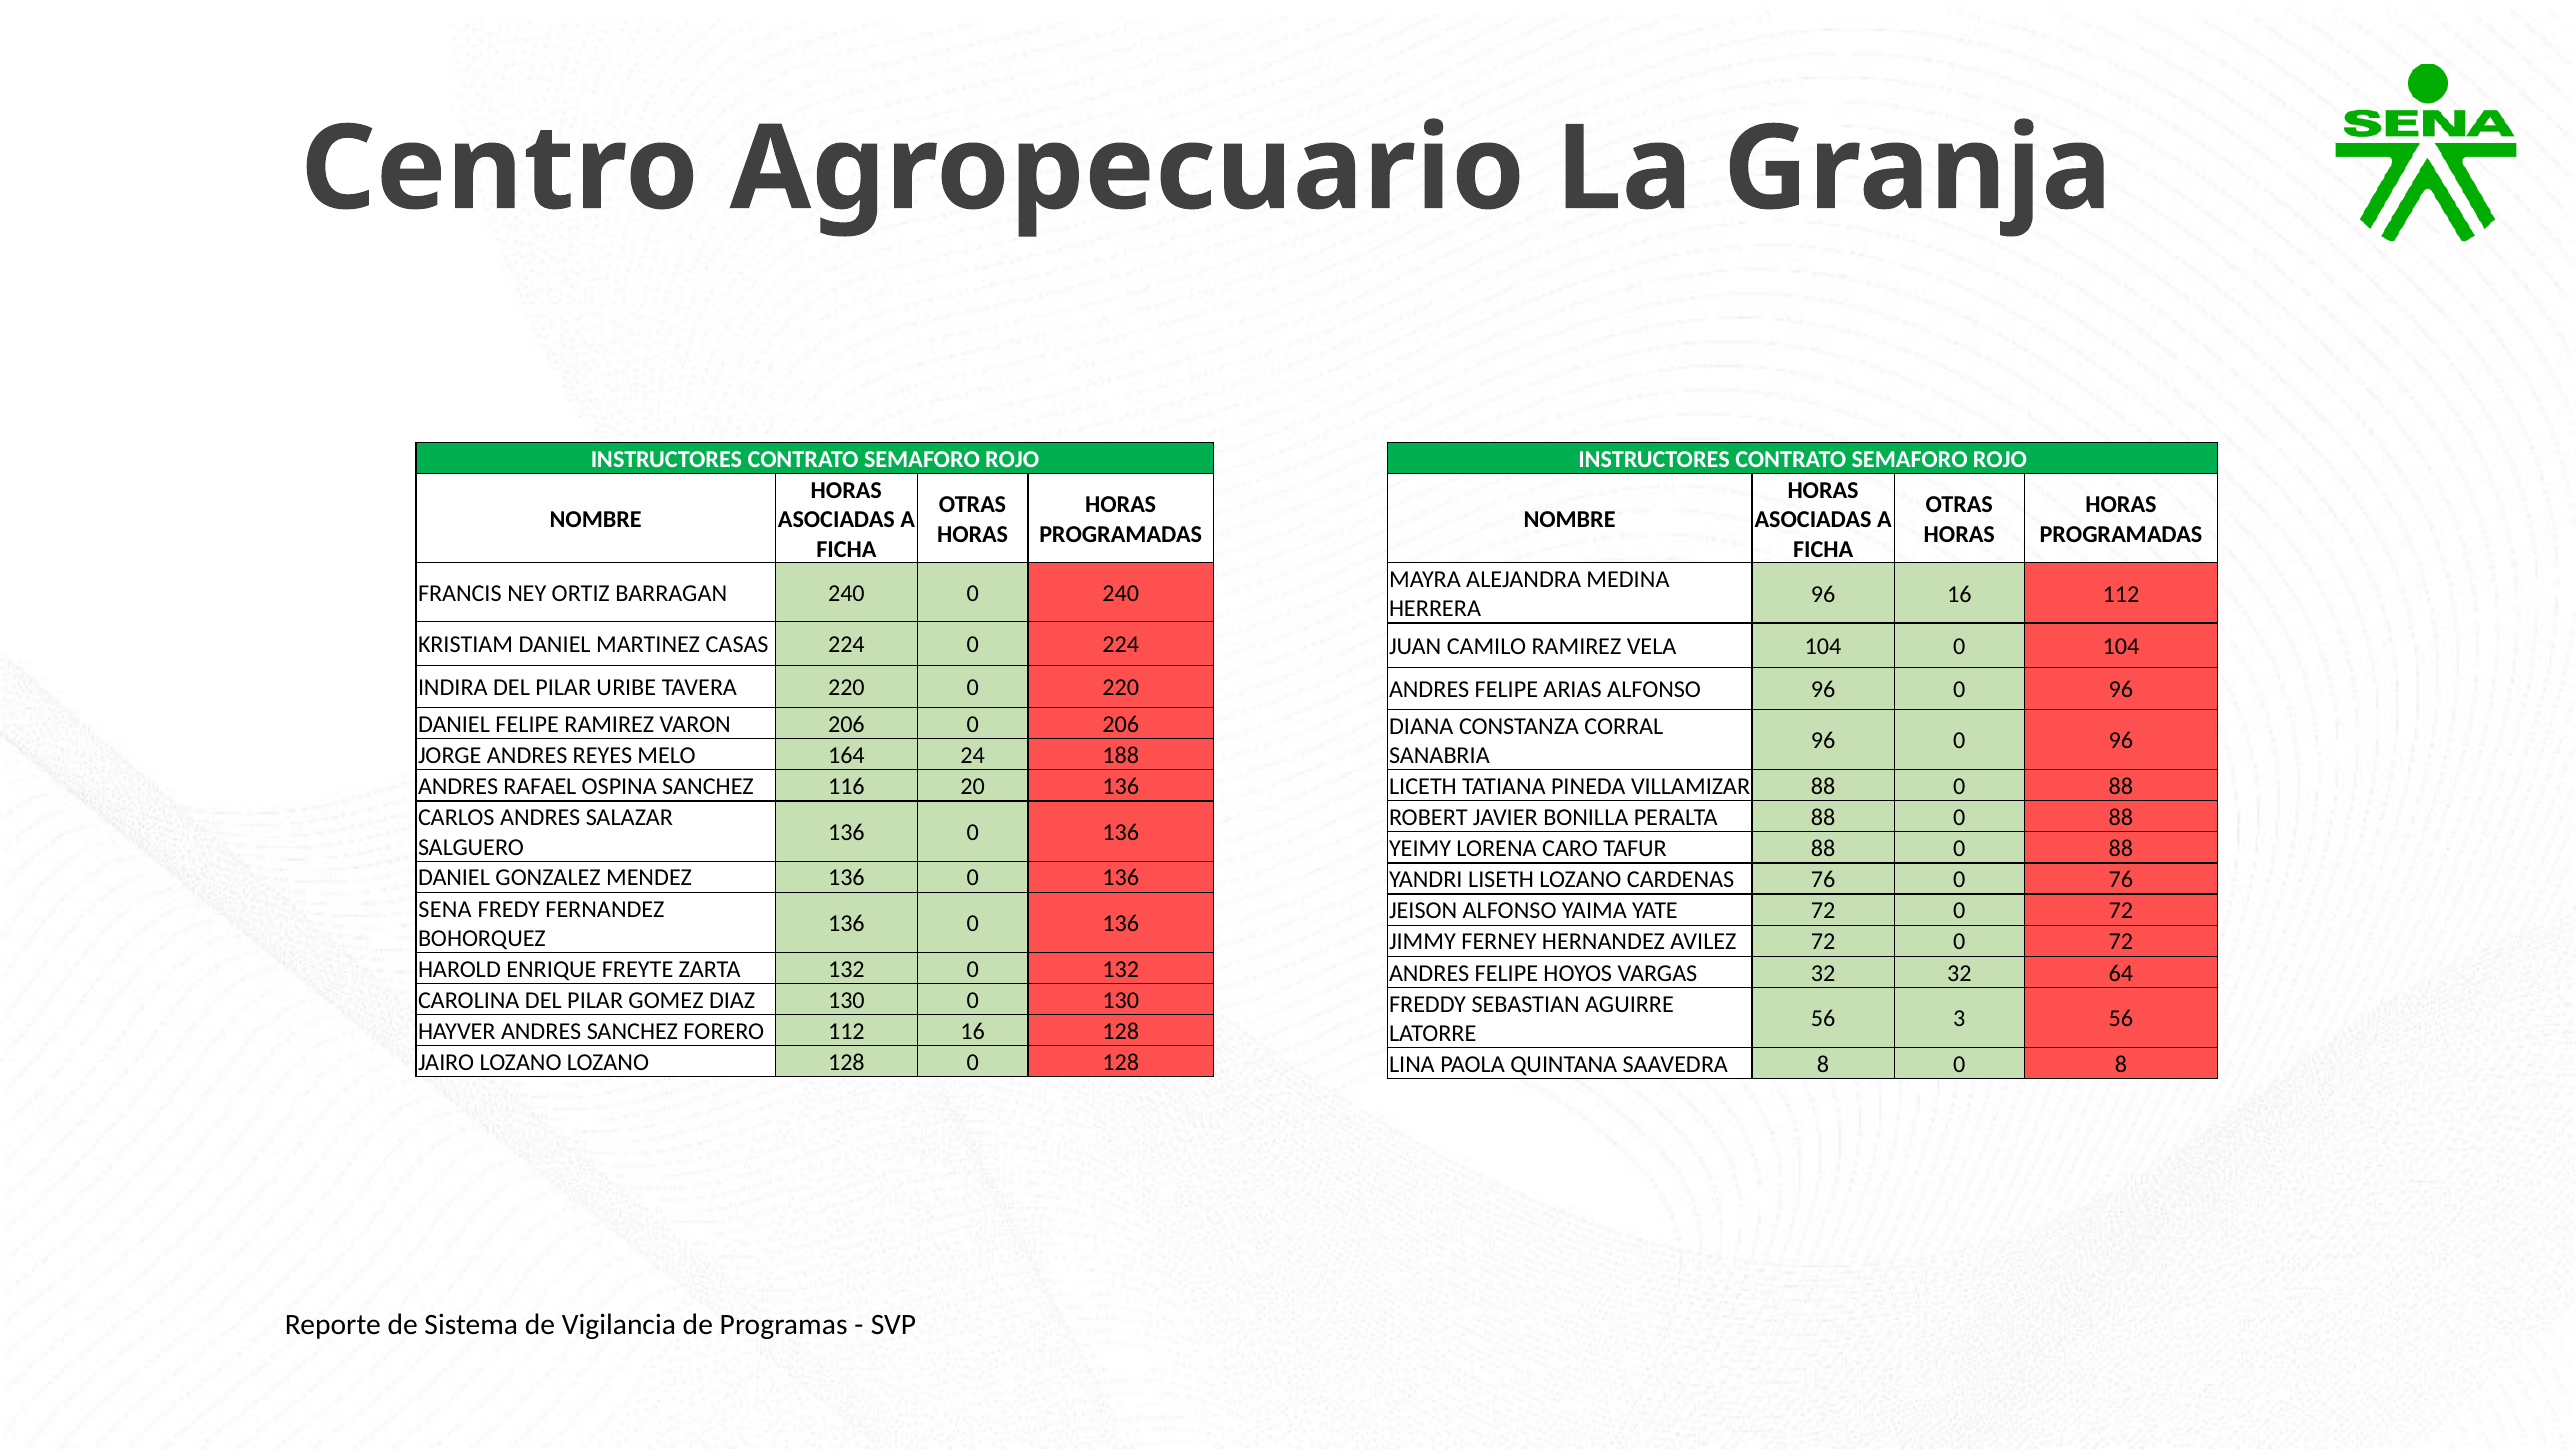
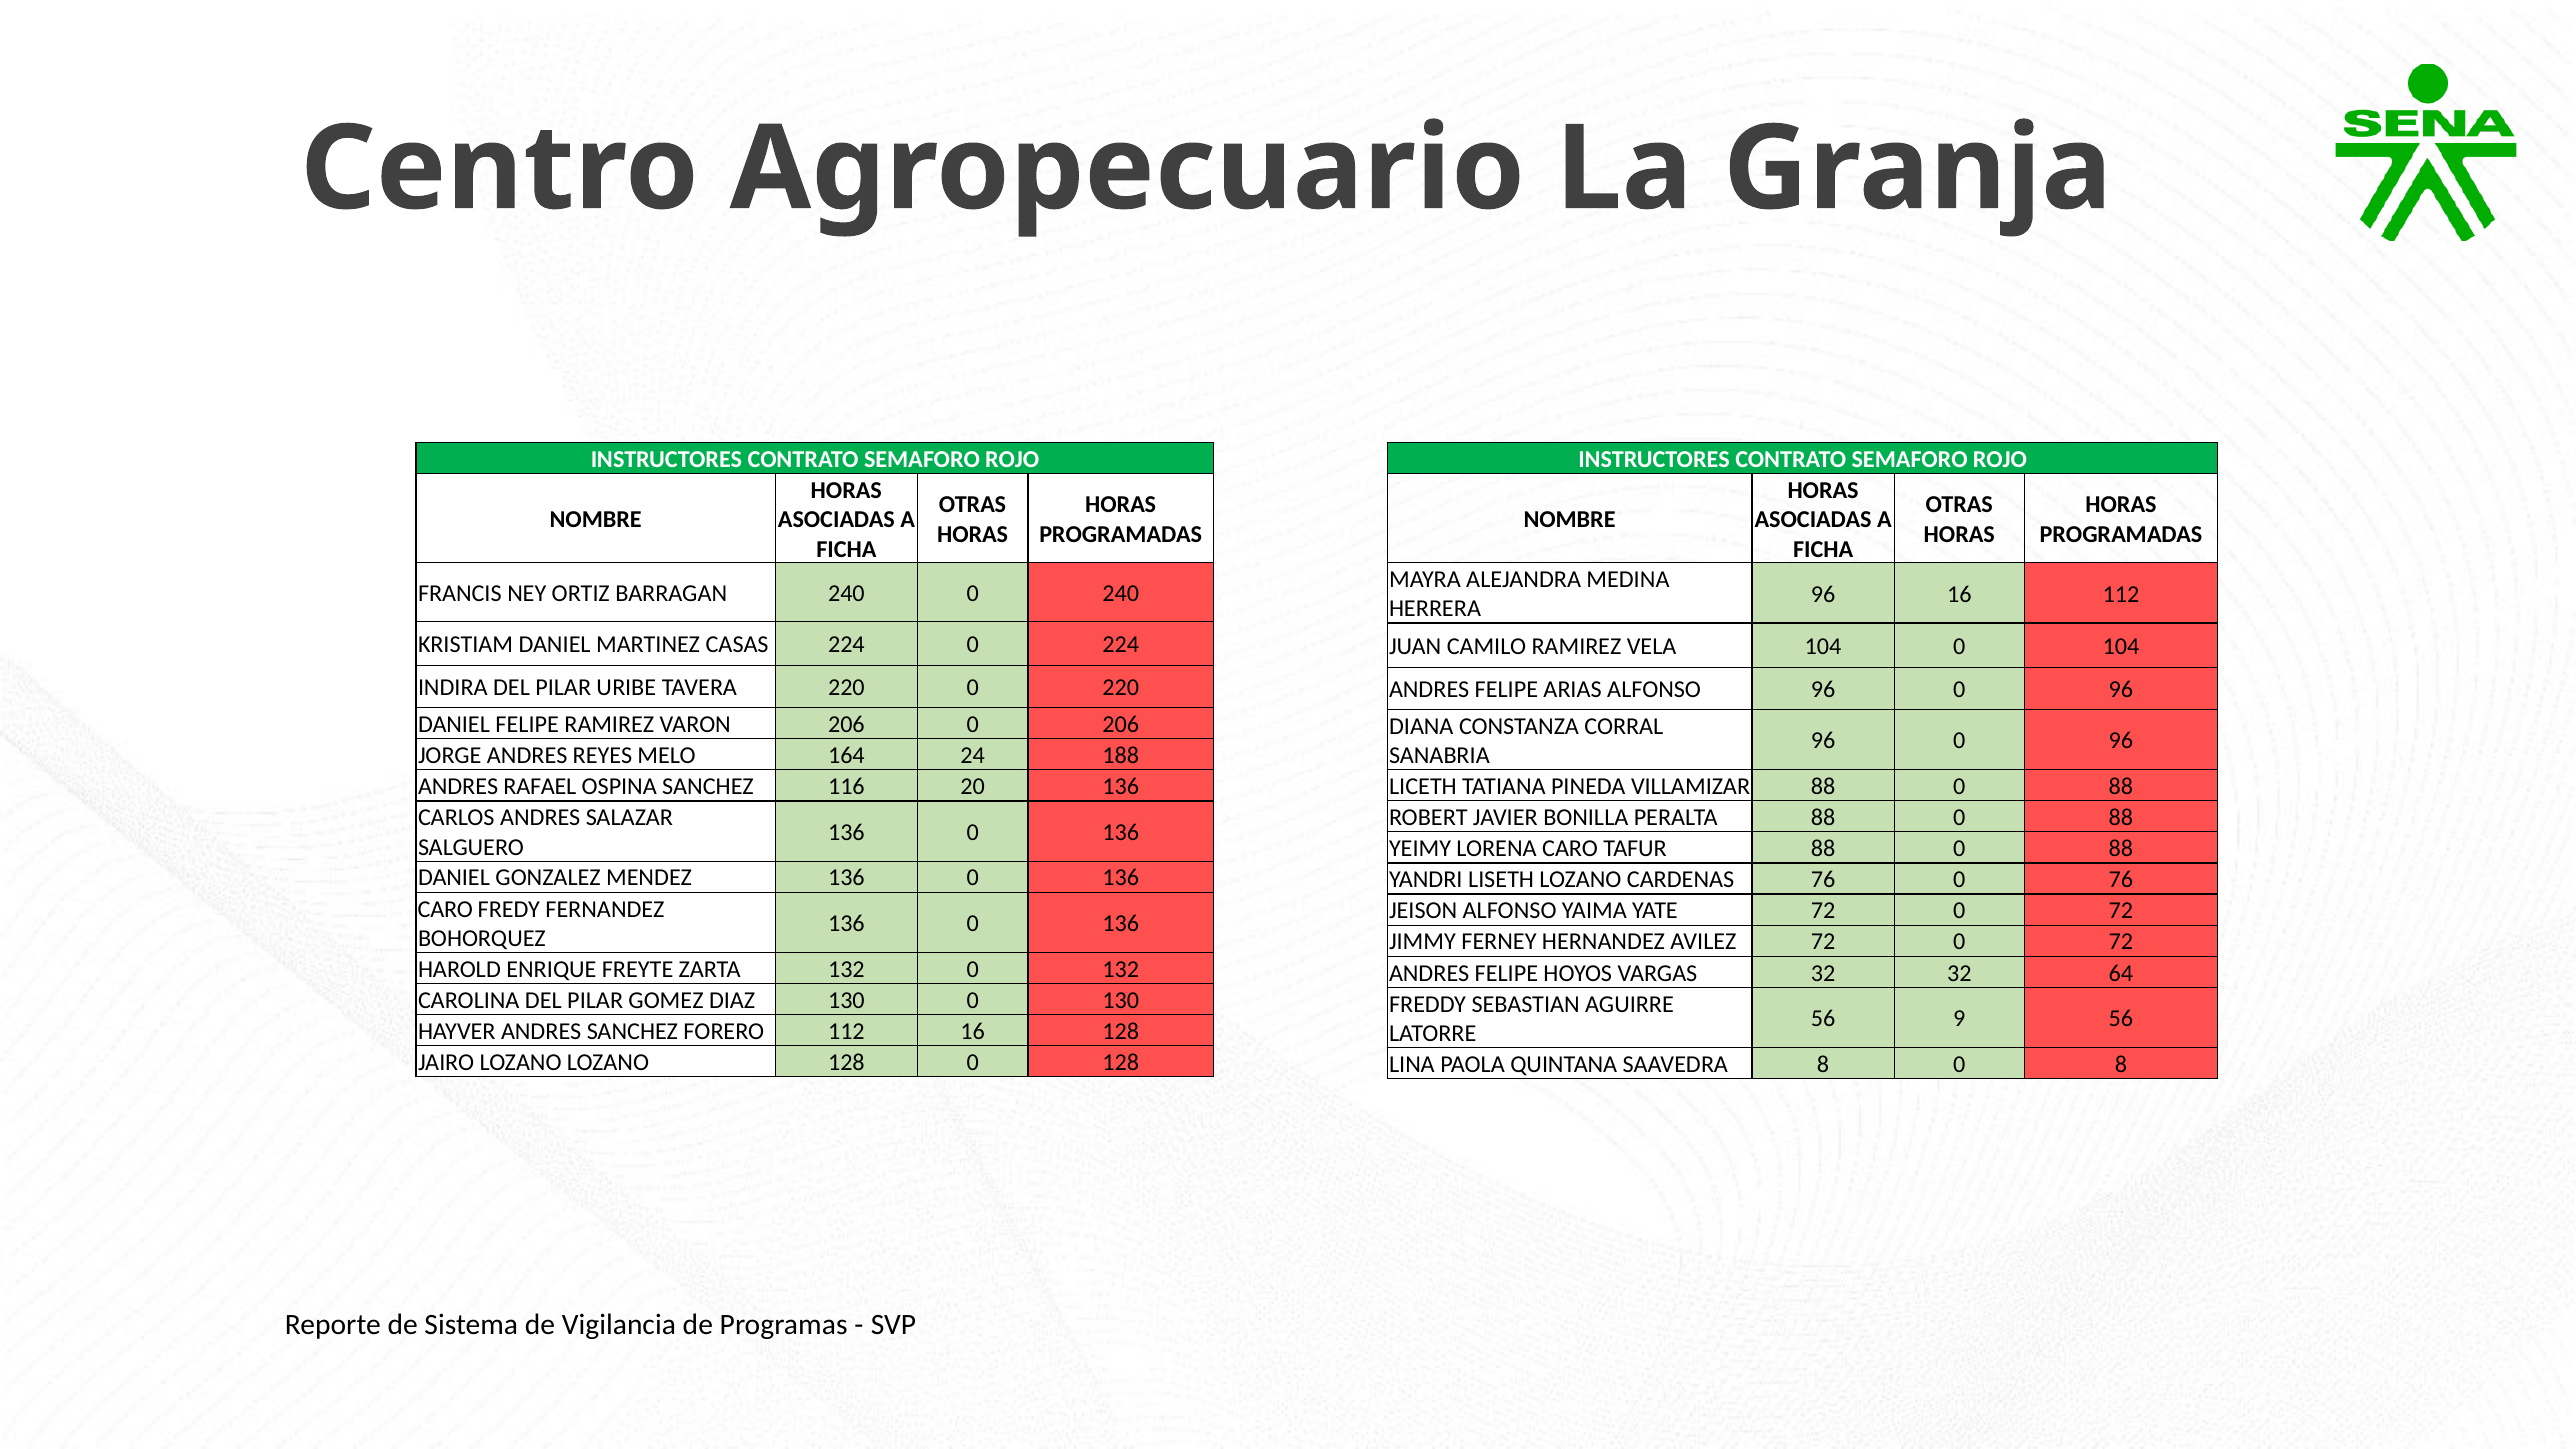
SENA: SENA -> CARO (445, 909)
3: 3 -> 9 (1959, 1019)
